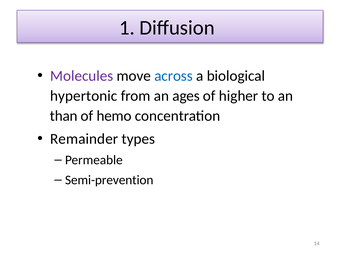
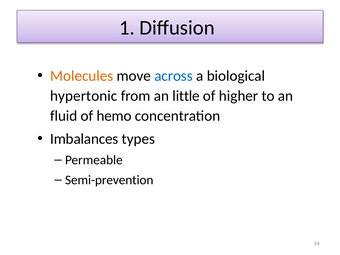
Molecules colour: purple -> orange (82, 76)
ages: ages -> little (186, 96)
than: than -> fluid (64, 116)
Remainder: Remainder -> Imbalances (84, 139)
